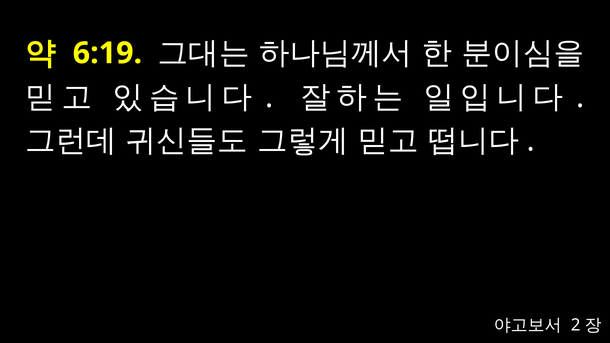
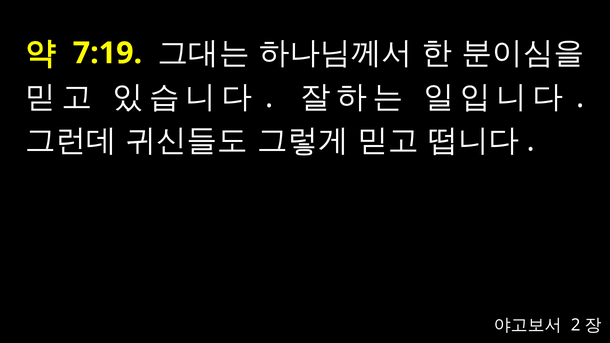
6:19: 6:19 -> 7:19 (107, 53)
